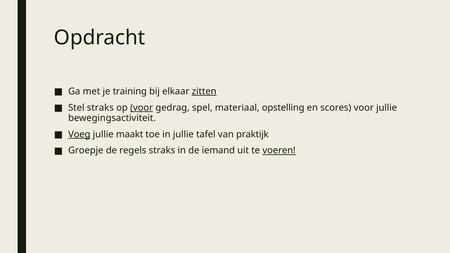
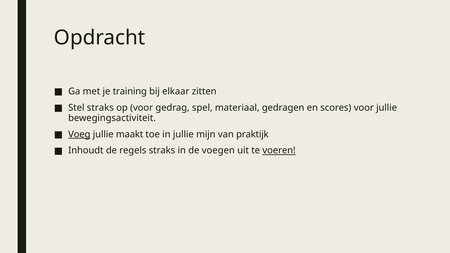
zitten underline: present -> none (204, 91)
voor underline: present -> none (142, 108)
opstelling: opstelling -> gedragen (283, 108)
tafel: tafel -> mijn (206, 134)
Groepje: Groepje -> Inhoudt (86, 151)
iemand: iemand -> voegen (218, 151)
